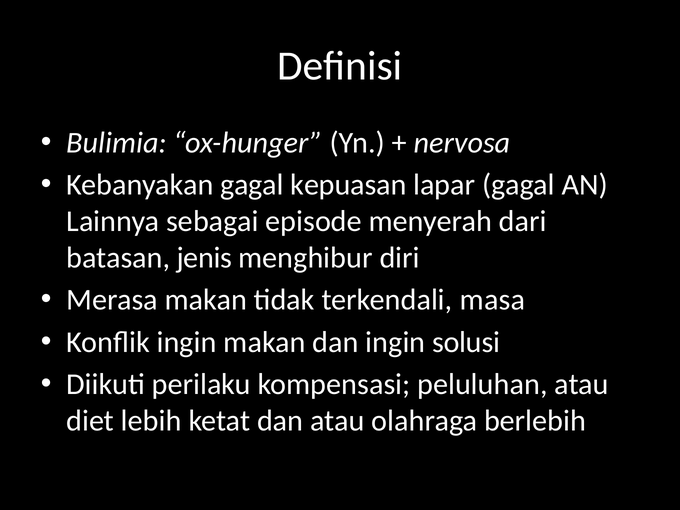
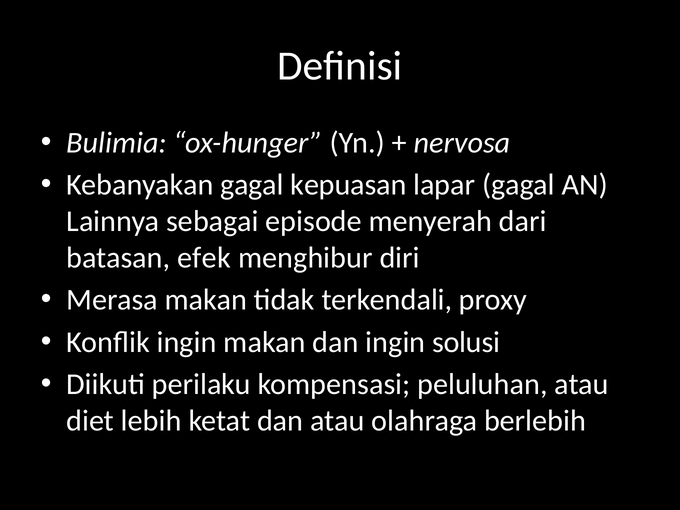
jenis: jenis -> efek (204, 258)
masa: masa -> proxy (493, 300)
